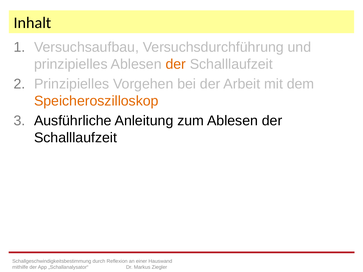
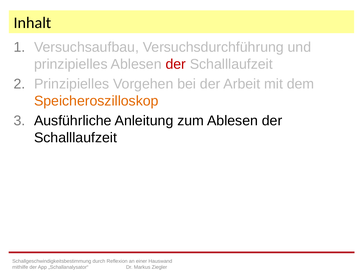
der colour: orange -> red (176, 64)
